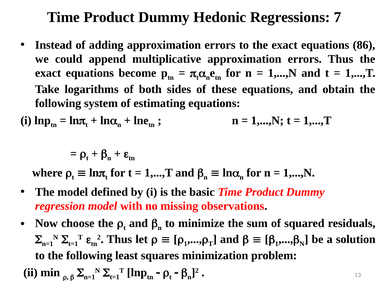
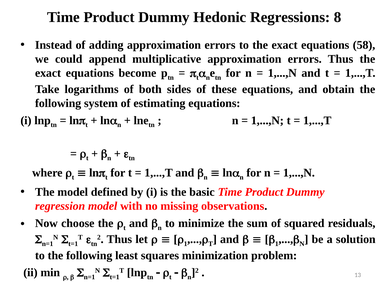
7: 7 -> 8 (338, 17)
86: 86 -> 58 (364, 45)
